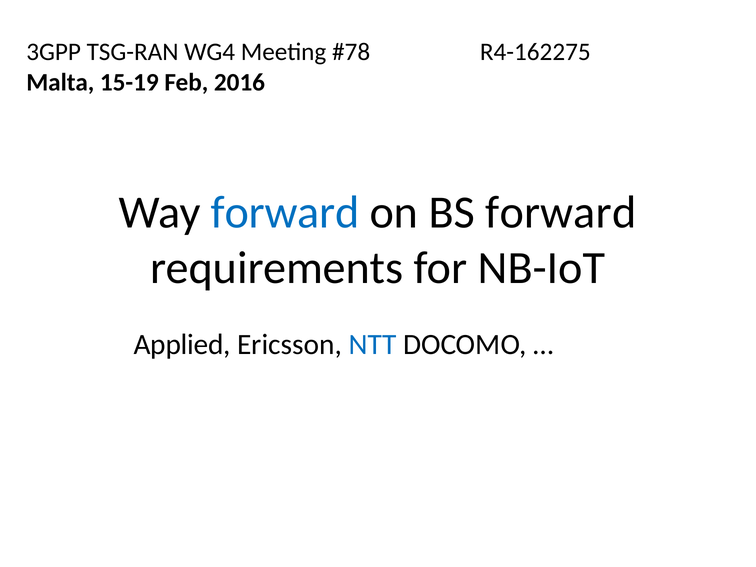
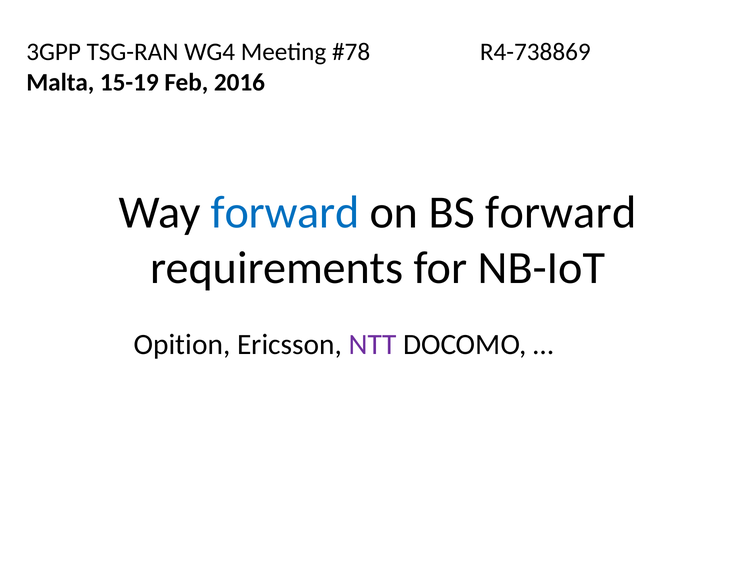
R4-162275: R4-162275 -> R4-738869 (535, 52)
Applied: Applied -> Opition (182, 345)
NTT colour: blue -> purple (372, 345)
